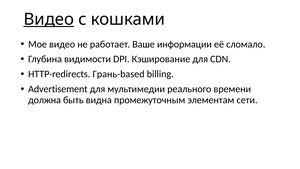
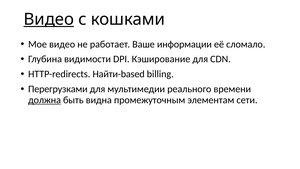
Грань-based: Грань-based -> Найти-based (119, 74)
Advertisement: Advertisement -> Перегрузками (58, 89)
должна underline: none -> present (45, 100)
